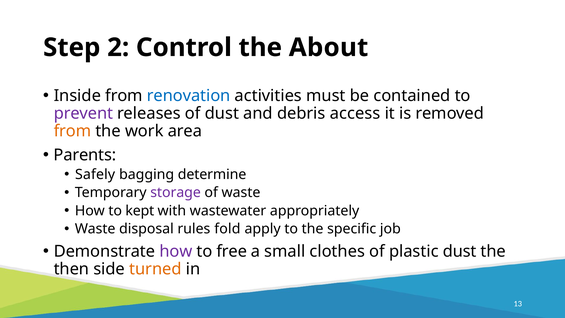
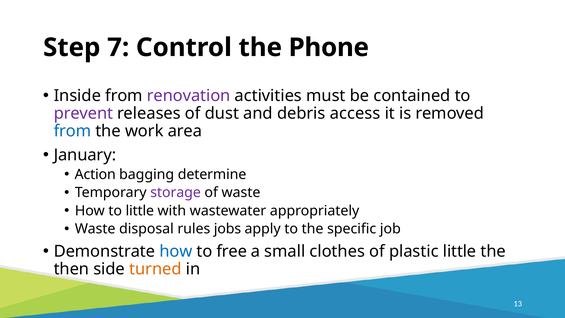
2: 2 -> 7 (118, 47)
About: About -> Phone (329, 47)
renovation colour: blue -> purple (189, 96)
from colour: orange -> blue (72, 131)
Parents: Parents -> January (85, 155)
Safely: Safely -> Action (95, 174)
to kept: kept -> little (140, 211)
fold: fold -> jobs (228, 229)
how colour: purple -> blue (176, 251)
plastic dust: dust -> little (460, 251)
